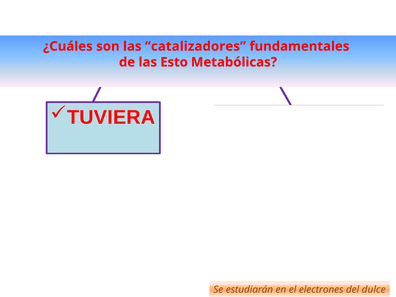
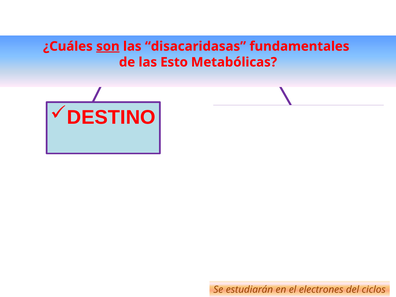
son underline: none -> present (108, 46)
catalizadores: catalizadores -> disacaridasas (195, 46)
TUVIERA: TUVIERA -> DESTINO (111, 117)
dulce: dulce -> ciclos (374, 290)
